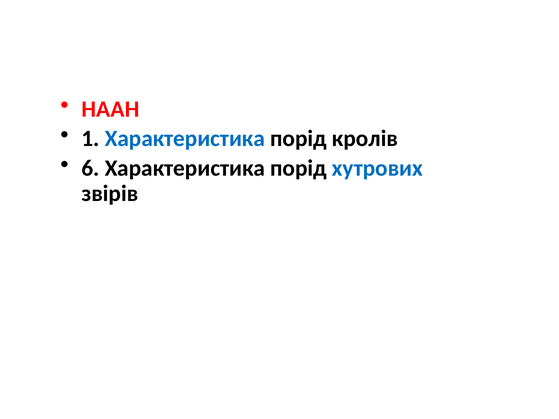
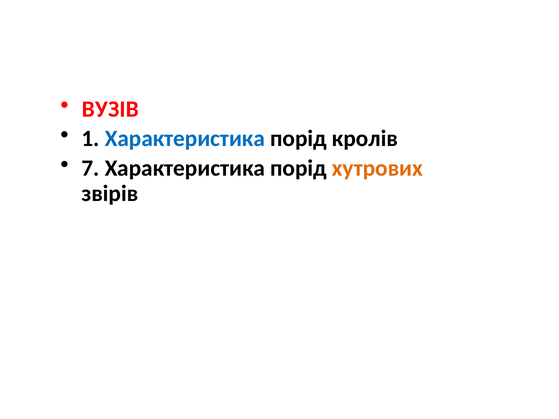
НААН: НААН -> ВУЗІВ (110, 109)
6: 6 -> 7 (90, 168)
хутрових colour: blue -> orange (377, 168)
